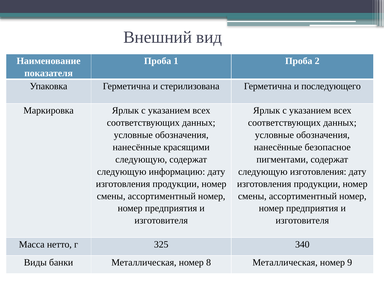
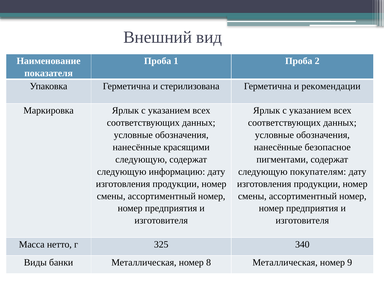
последующего: последующего -> рекомендации (331, 86)
следующую изготовления: изготовления -> покупателям (318, 172)
